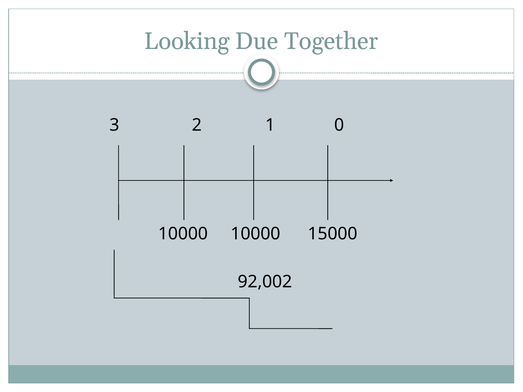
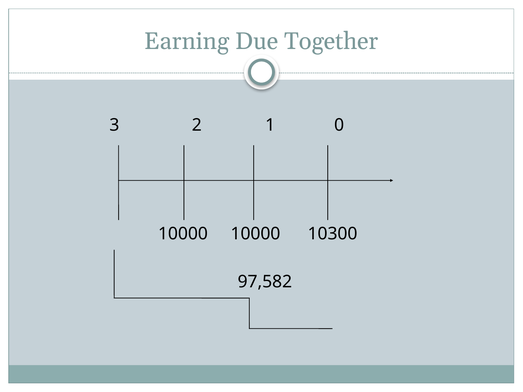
Looking: Looking -> Earning (187, 41)
15000: 15000 -> 10300 (333, 234)
92,002: 92,002 -> 97,582 (265, 282)
